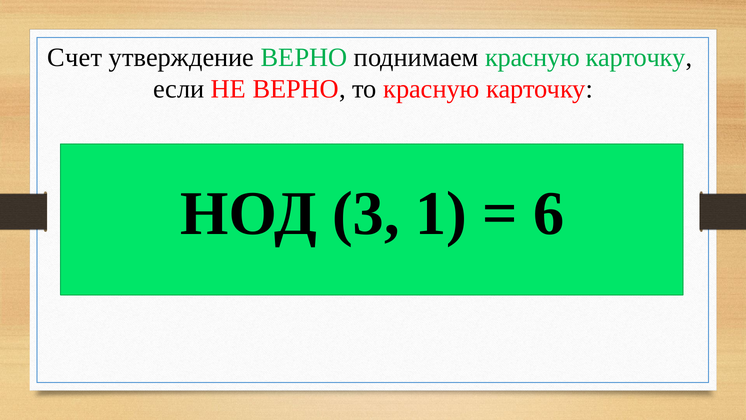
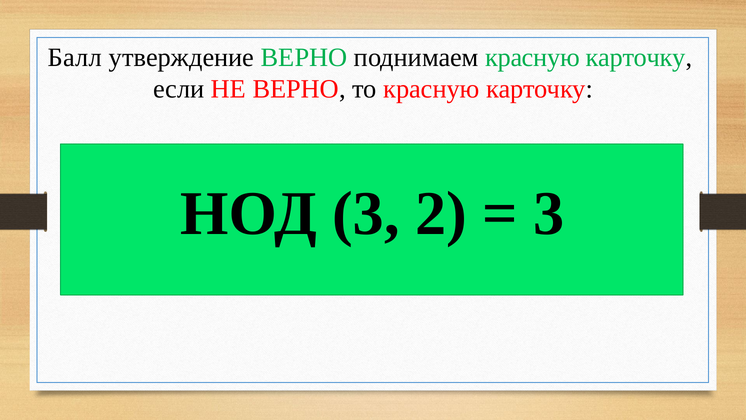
Счет: Счет -> Балл (75, 57)
1: 1 -> 2 (441, 214)
6: 6 -> 3 (549, 214)
